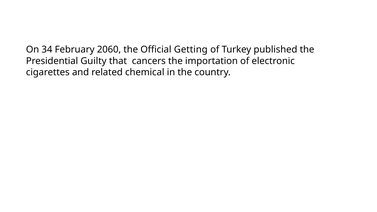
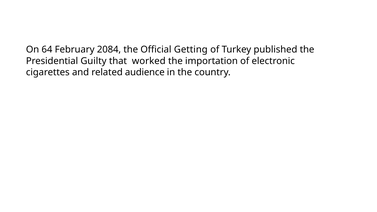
34: 34 -> 64 (47, 50)
2060: 2060 -> 2084 (109, 50)
cancers: cancers -> worked (149, 61)
chemical: chemical -> audience (145, 72)
